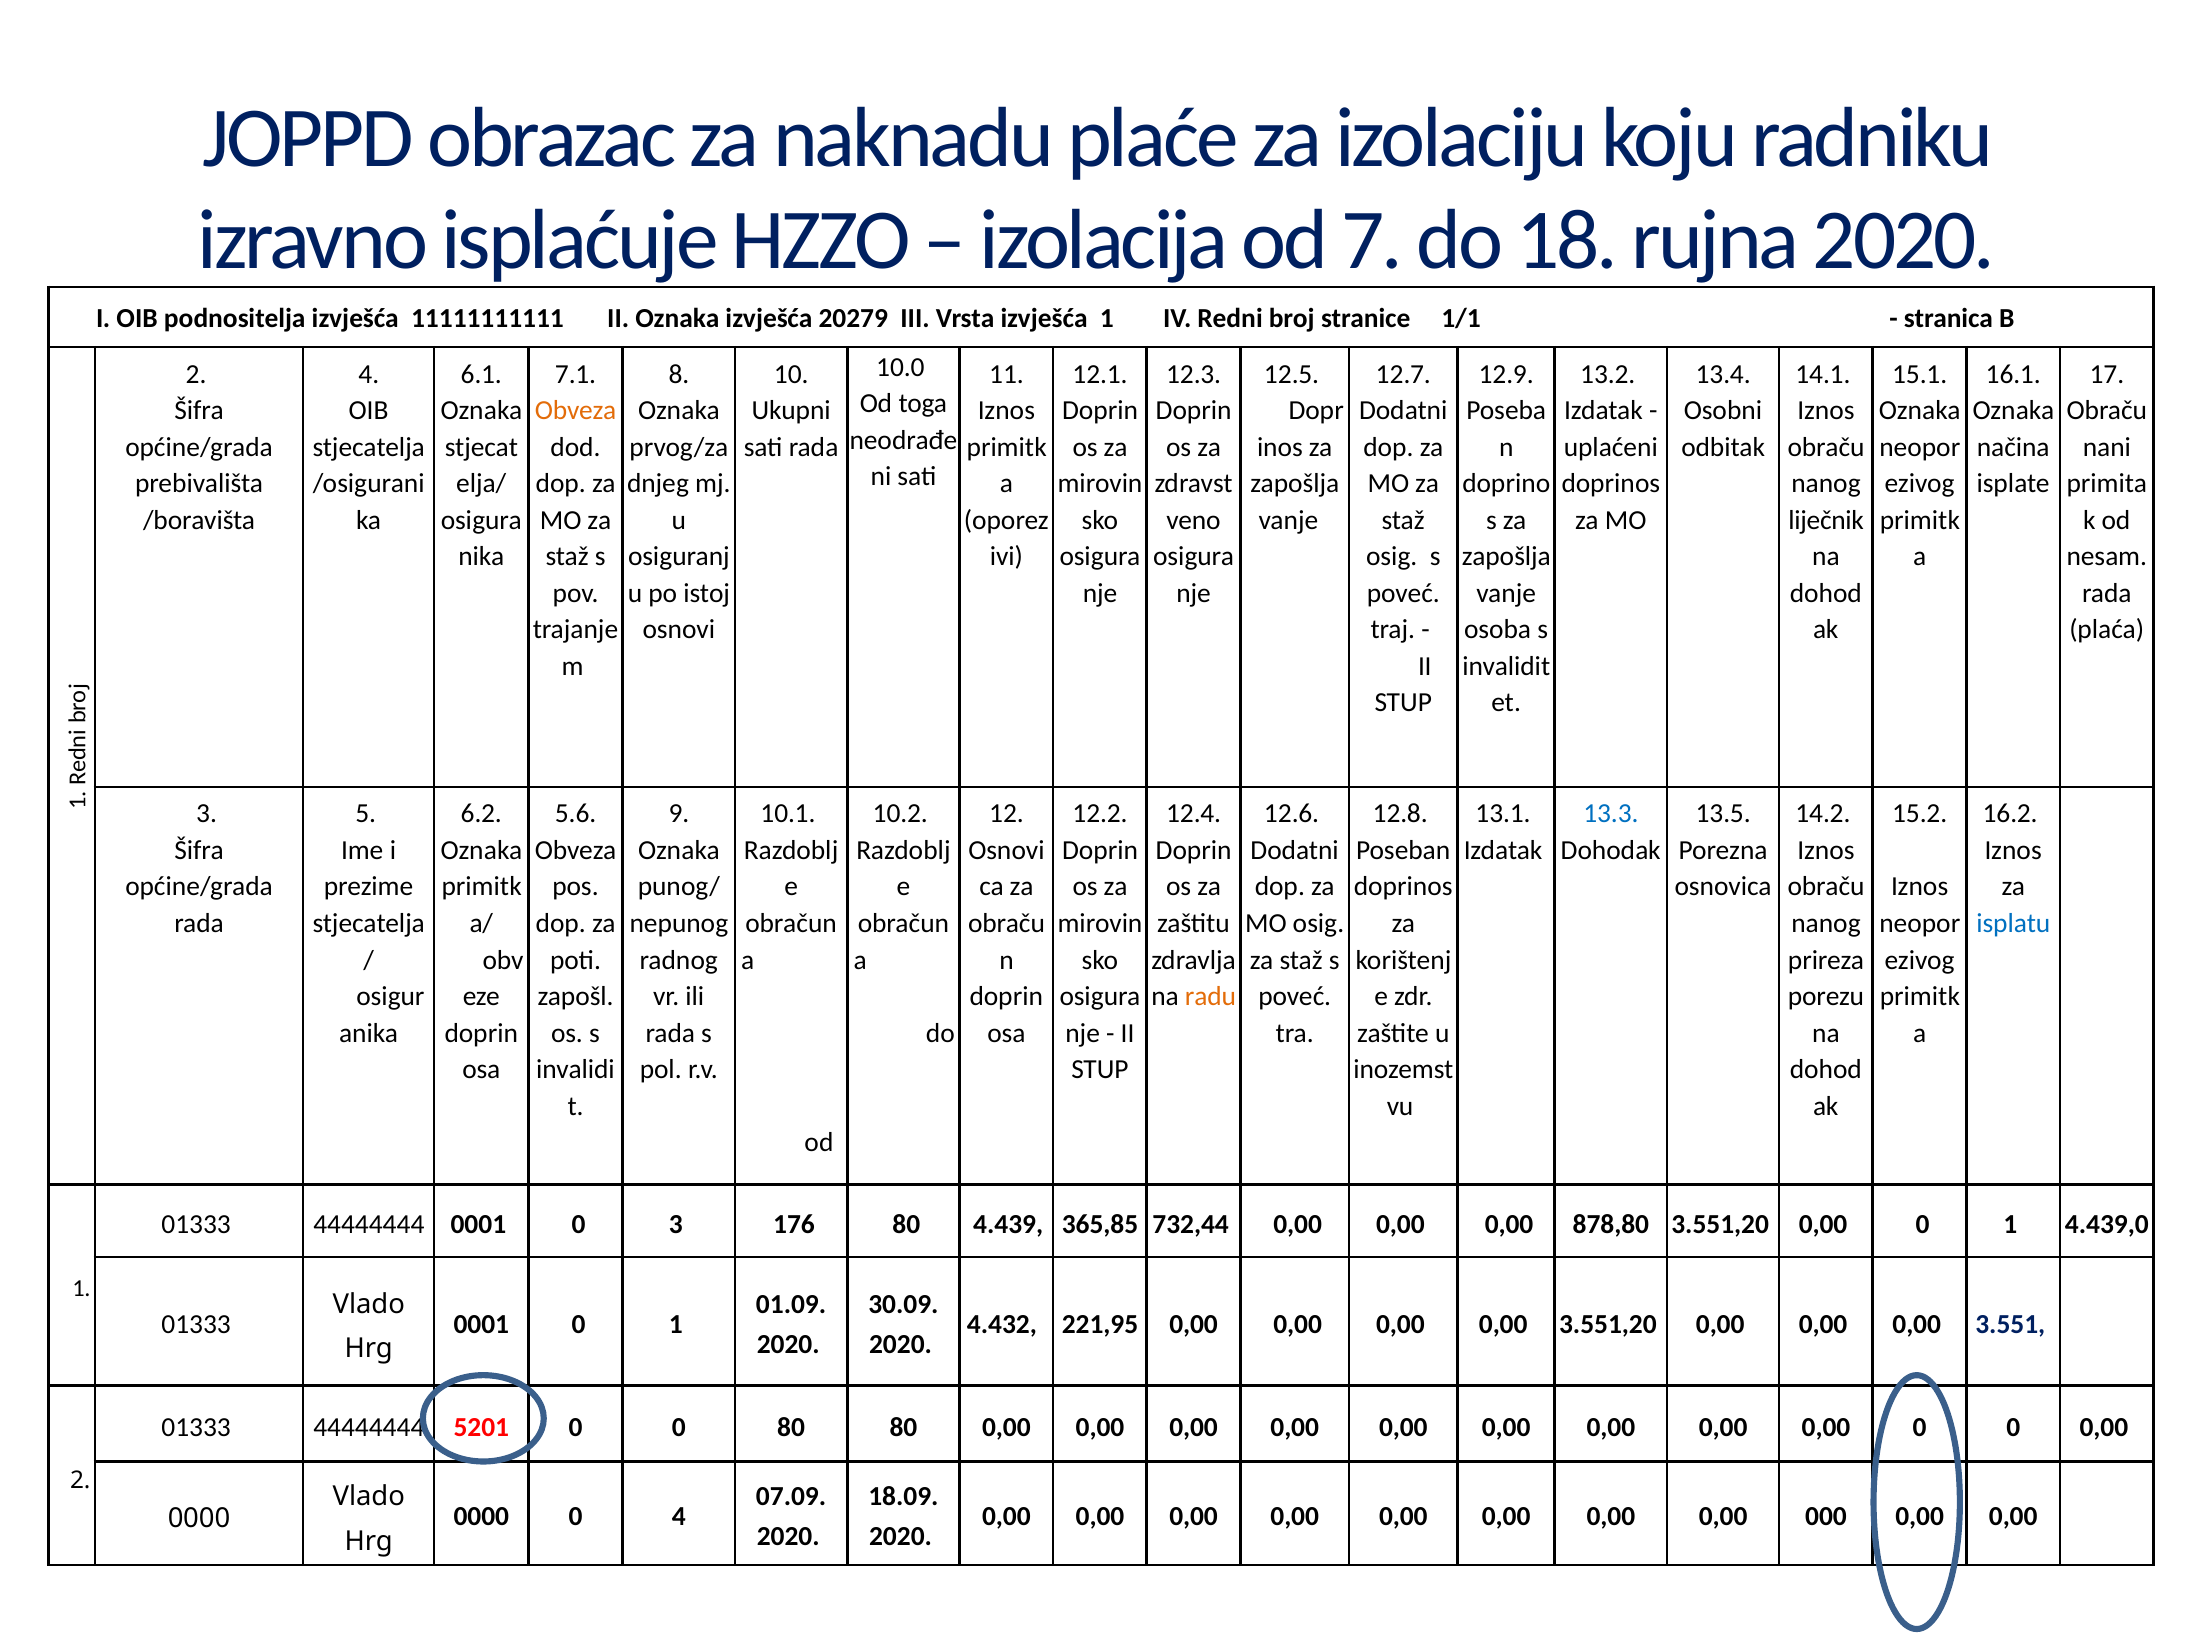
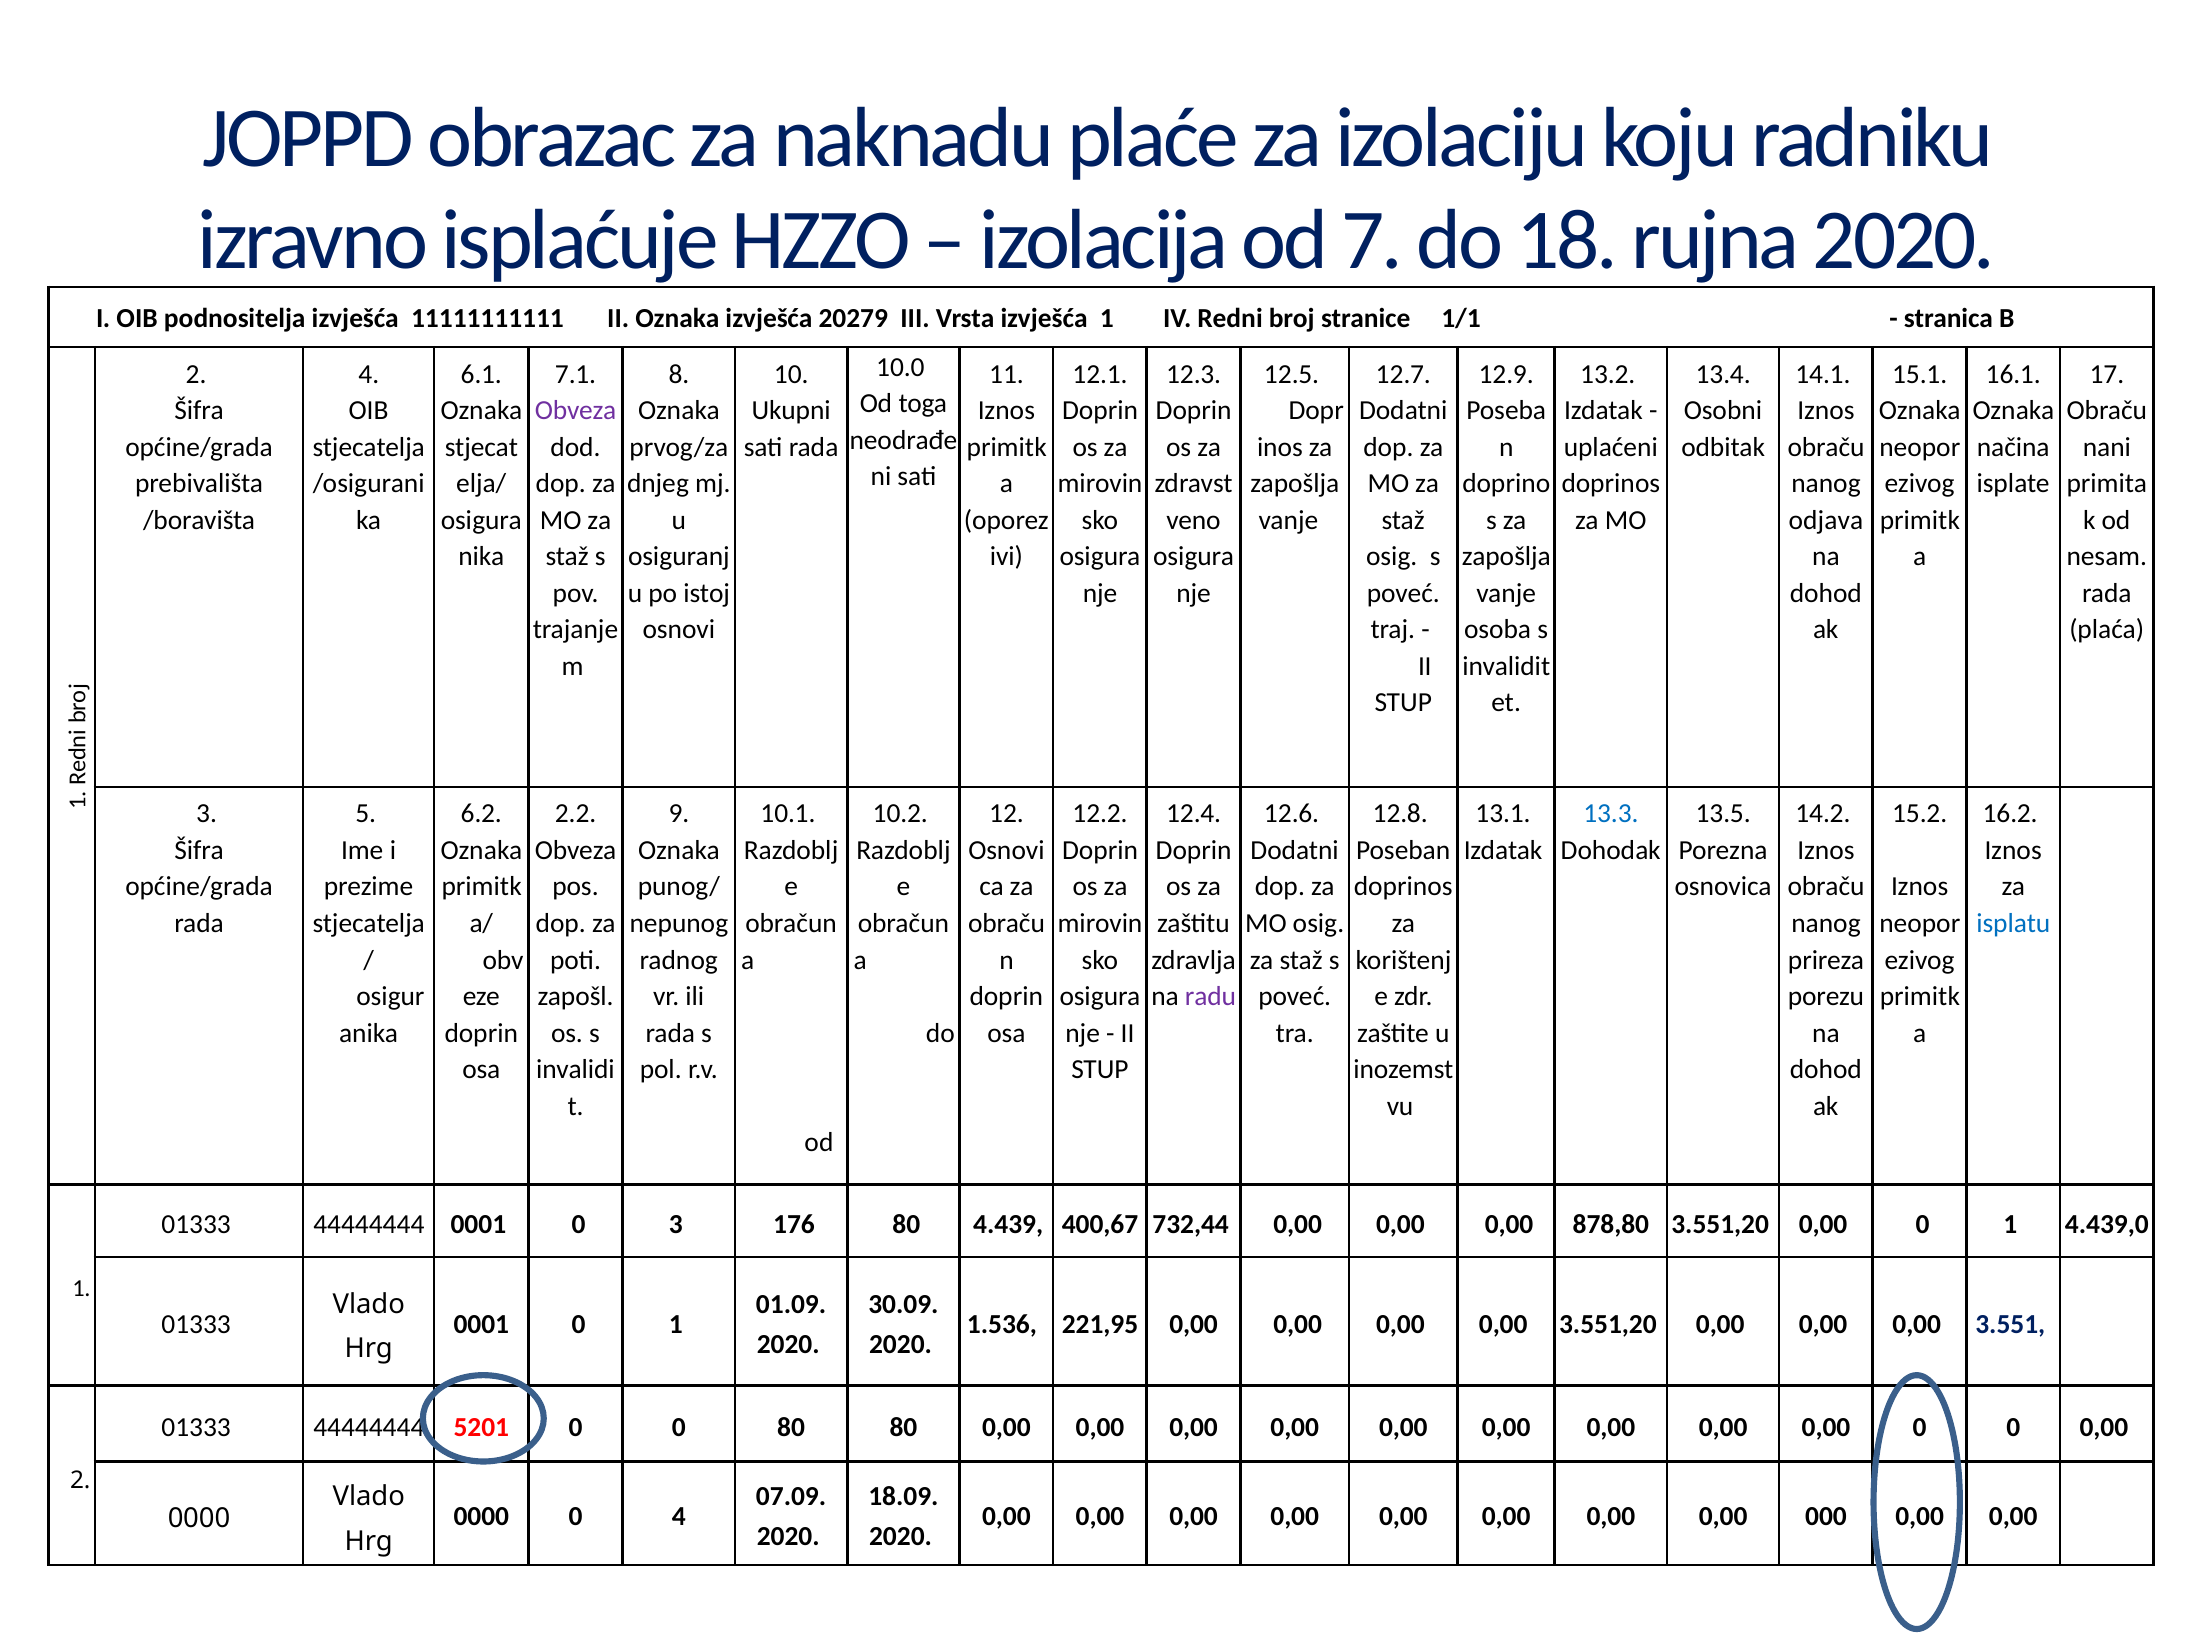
Obveza colour: orange -> purple (576, 410)
liječnik: liječnik -> odjava (1826, 520)
5.6: 5.6 -> 2.2 (576, 814)
radu colour: orange -> purple (1211, 996)
365,85: 365,85 -> 400,67 (1100, 1224)
4.432: 4.432 -> 1.536 (1002, 1325)
